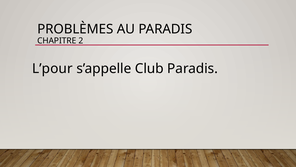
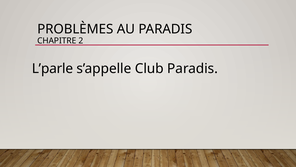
L’pour: L’pour -> L’parle (52, 69)
